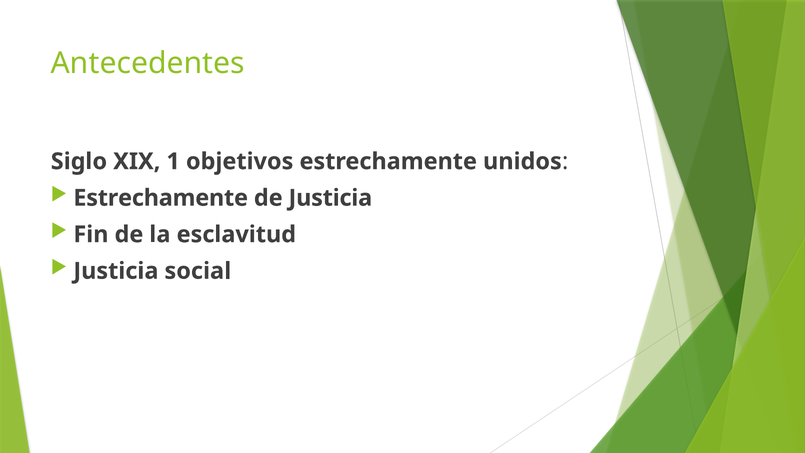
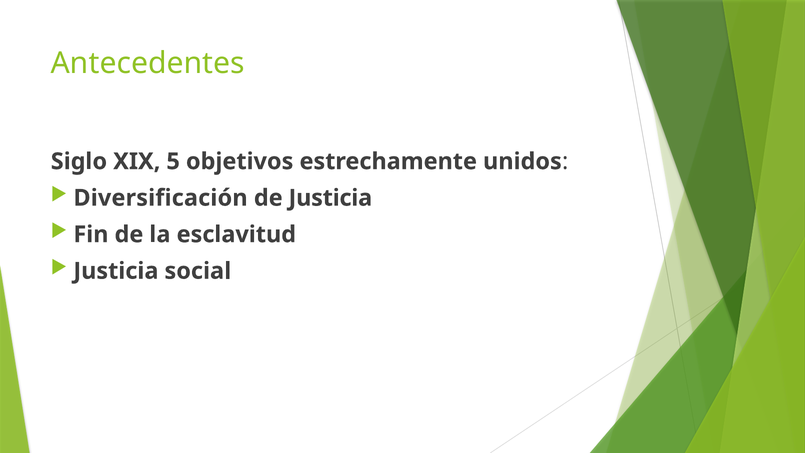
1: 1 -> 5 (173, 161)
Estrechamente: Estrechamente -> Diversificación (161, 198)
